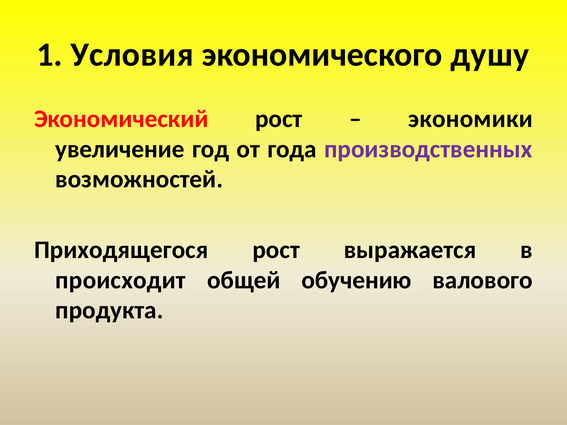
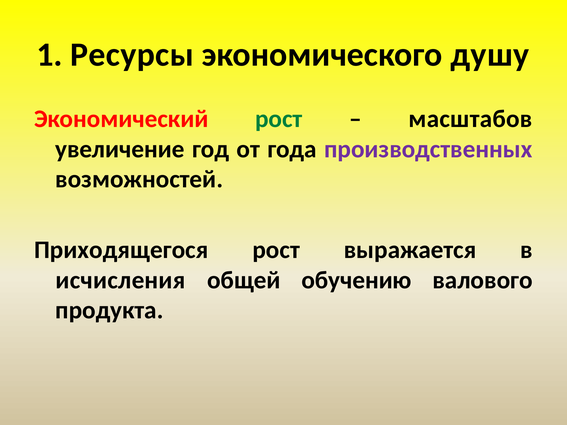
Условия: Условия -> Ресурсы (132, 55)
рост colour: black -> green (279, 119)
экономики: экономики -> масштабов (470, 119)
происходит: происходит -> исчисления (121, 280)
